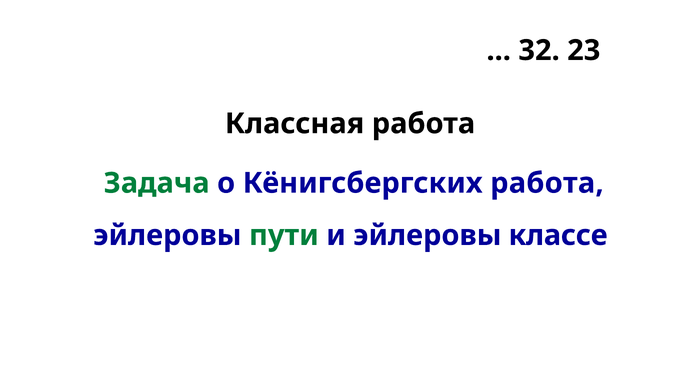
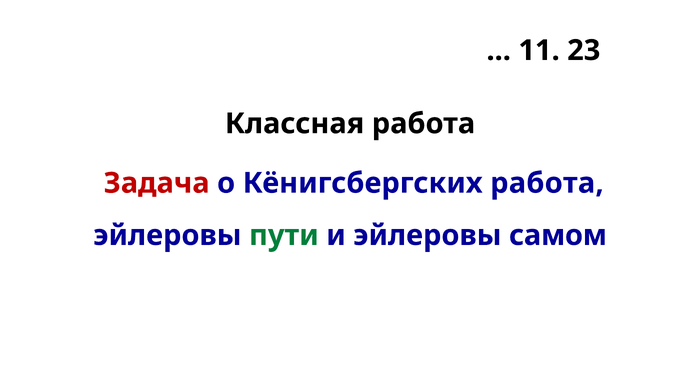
32: 32 -> 11 (539, 50)
Задача colour: green -> red (157, 183)
классе: классе -> самом (558, 235)
